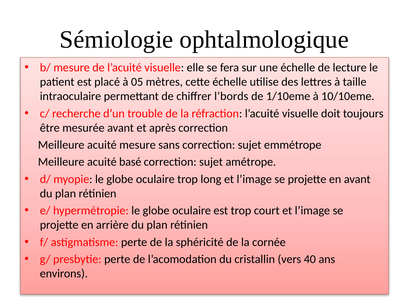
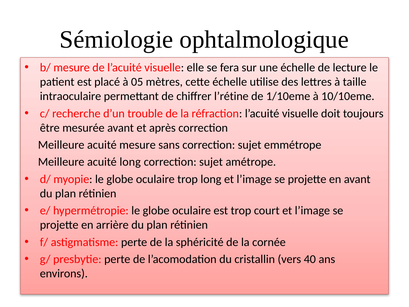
l’bords: l’bords -> l’rétine (231, 96)
acuité basé: basé -> long (130, 162)
